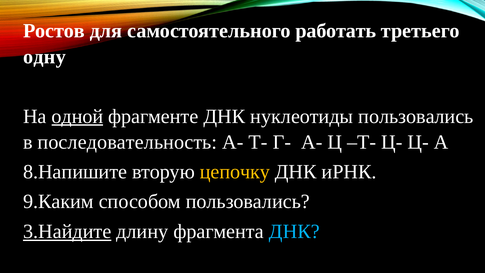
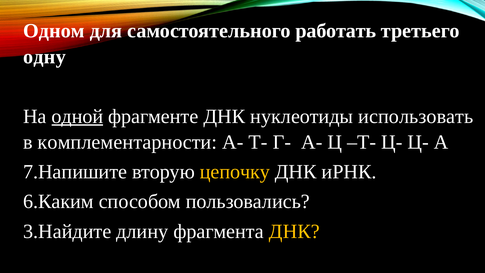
Ростов: Ростов -> Одном (54, 31)
нуклеотиды пользовались: пользовались -> использовать (416, 116)
последовательность: последовательность -> комплементарности (127, 142)
8.Напишите: 8.Напишите -> 7.Напишите (75, 172)
9.Каким: 9.Каким -> 6.Каким (58, 201)
3.Найдите underline: present -> none (67, 231)
ДНК colour: light blue -> yellow (294, 231)
